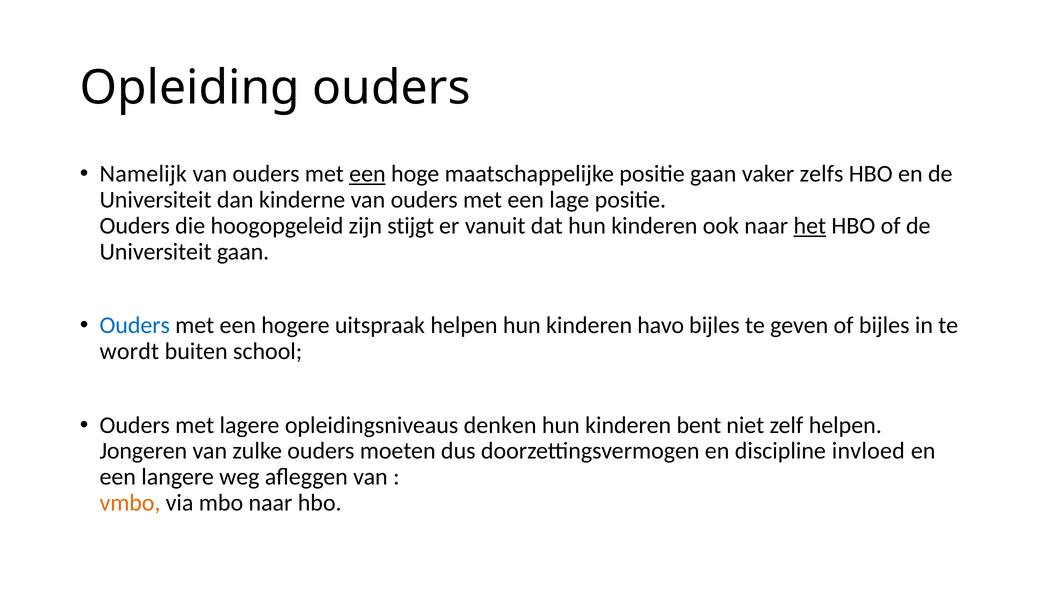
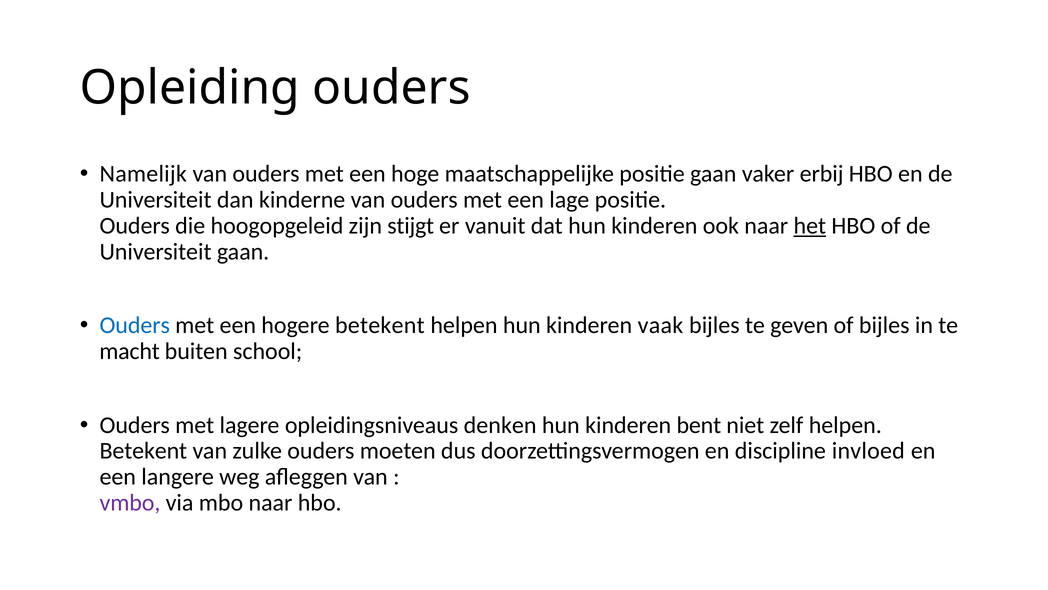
een underline: present -> none (367, 174)
zelfs: zelfs -> erbij (822, 174)
hogere uitspraak: uitspraak -> betekent (380, 325)
havo: havo -> vaak (660, 325)
wordt: wordt -> macht (130, 351)
Jongeren: Jongeren -> Betekent (143, 451)
vmbo colour: orange -> purple (130, 503)
